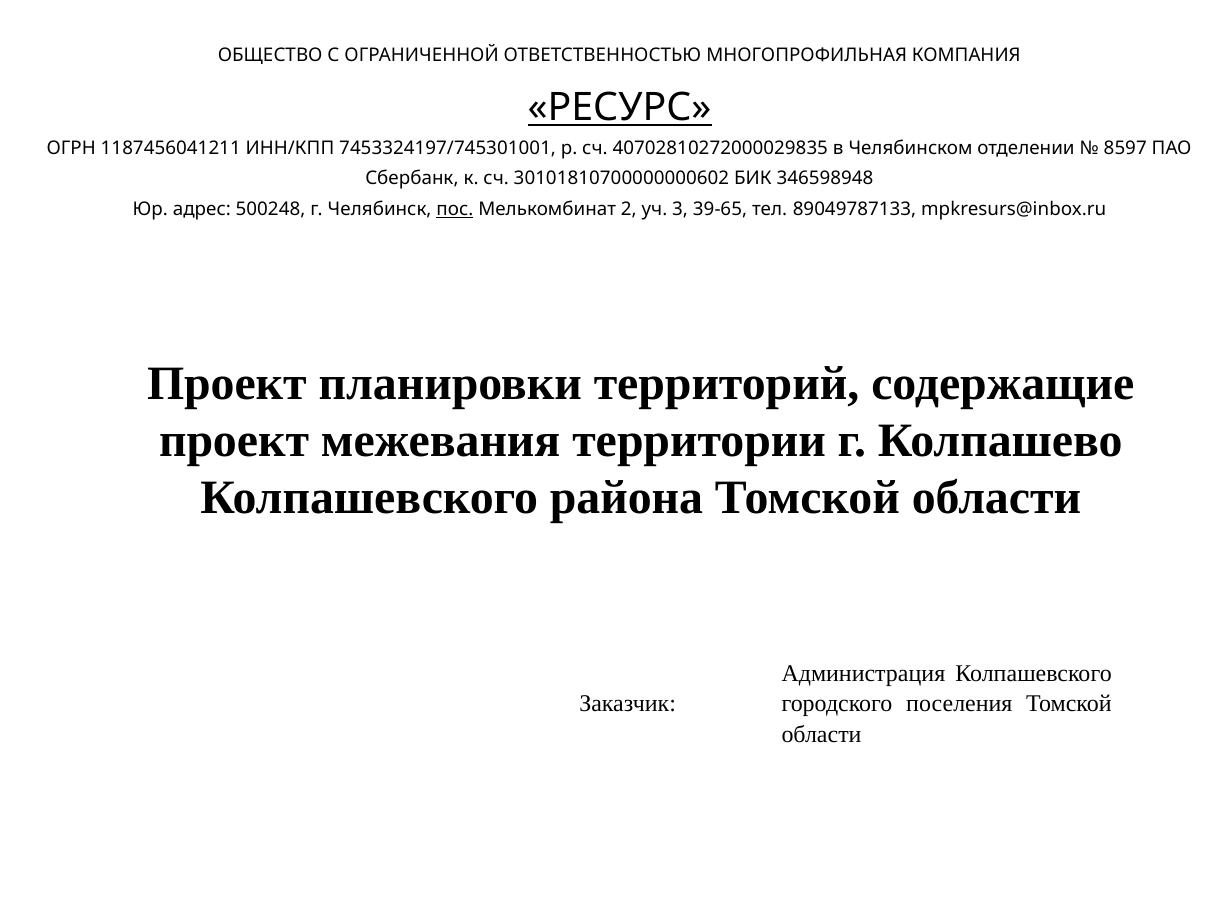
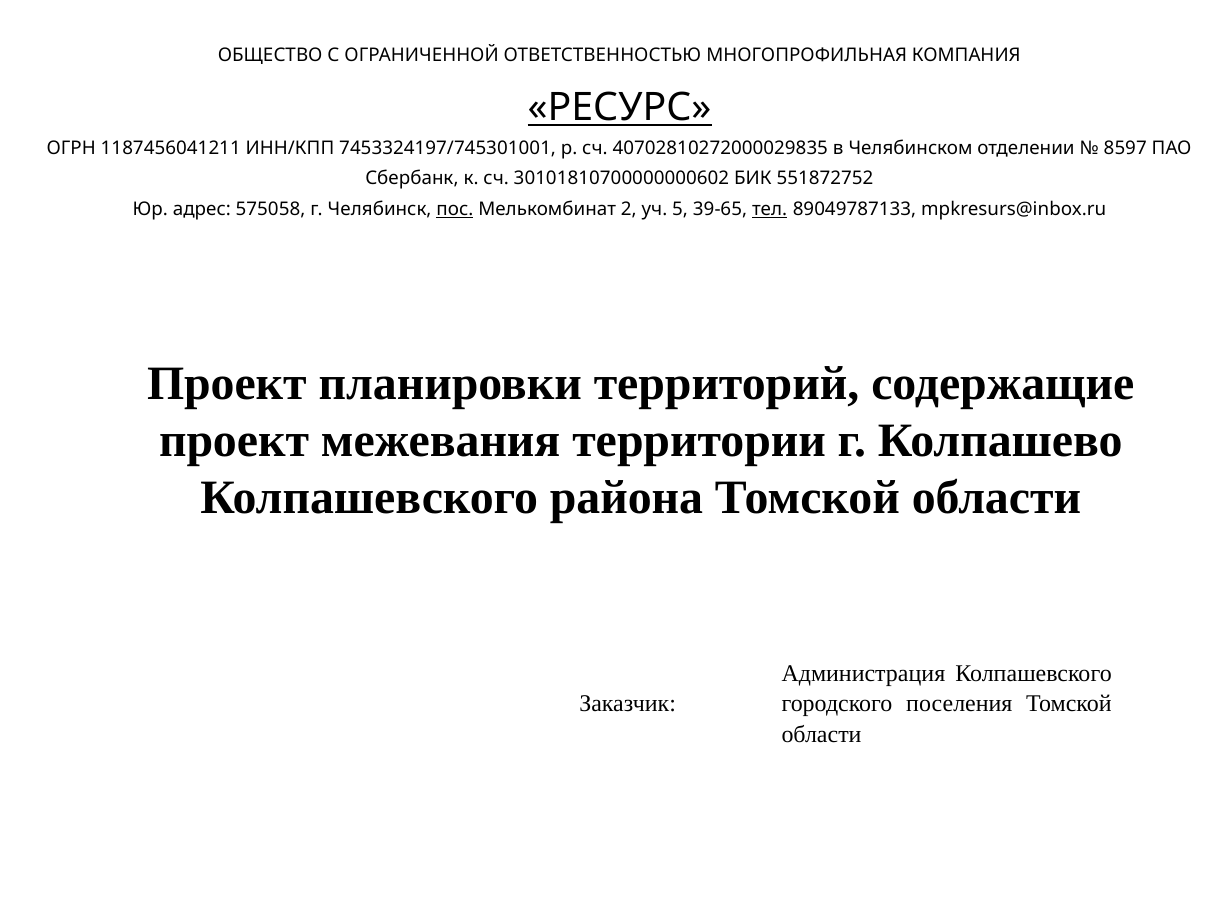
346598948: 346598948 -> 551872752 (825, 179)
500248: 500248 -> 575058 (270, 209)
3: 3 -> 5 (680, 209)
тел underline: none -> present (770, 209)
